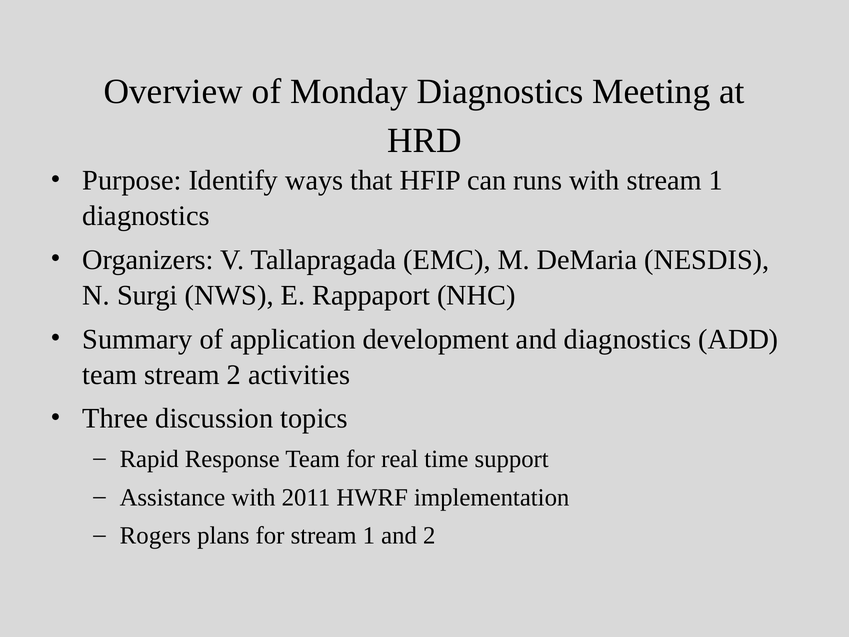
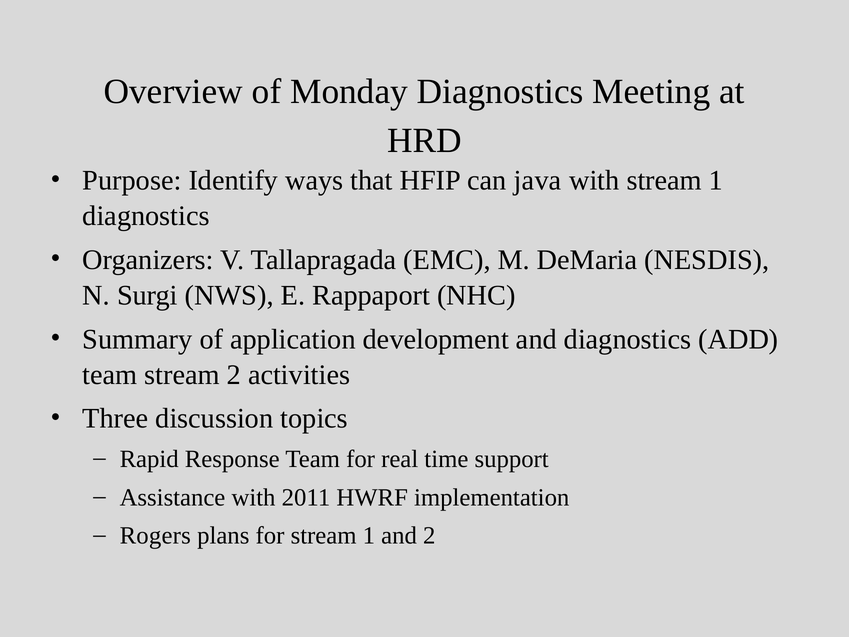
runs: runs -> java (538, 180)
